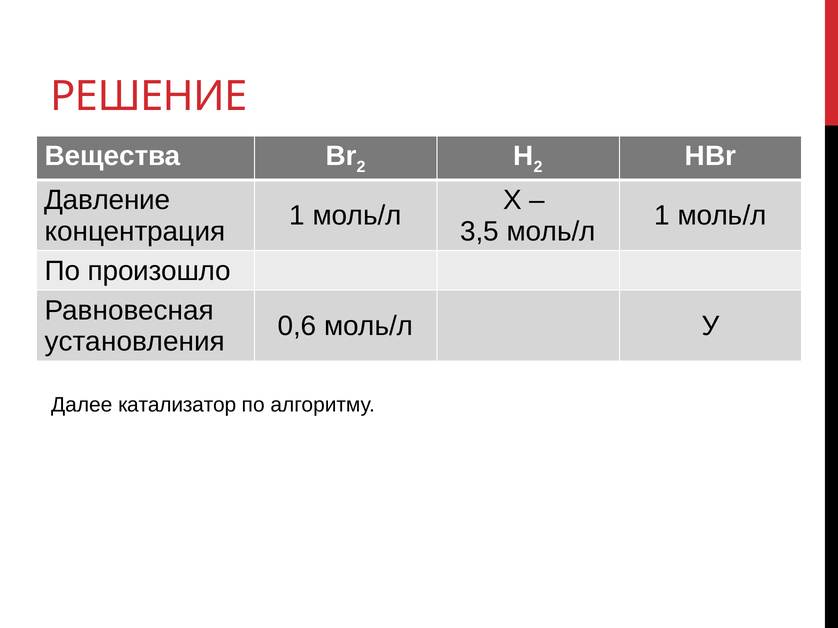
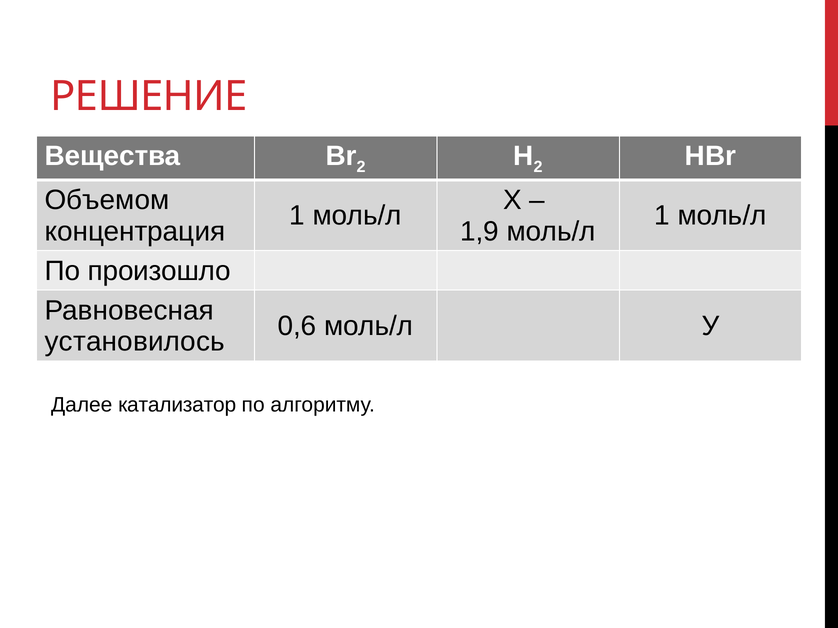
Давление: Давление -> Объемом (107, 200)
3,5: 3,5 -> 1,9 (480, 231)
установления: установления -> установилось (135, 342)
